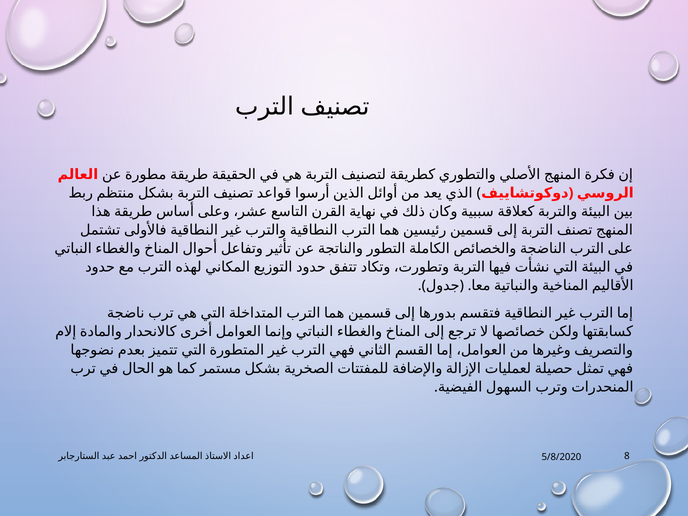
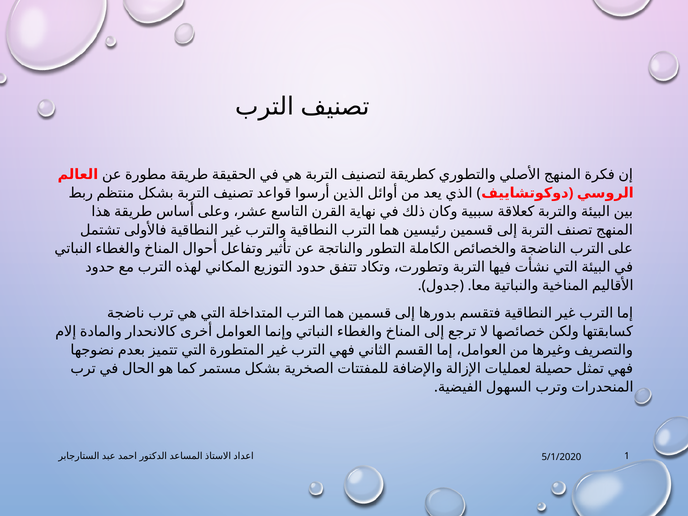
8: 8 -> 1 (627, 456)
5/8/2020: 5/8/2020 -> 5/1/2020 (561, 457)
